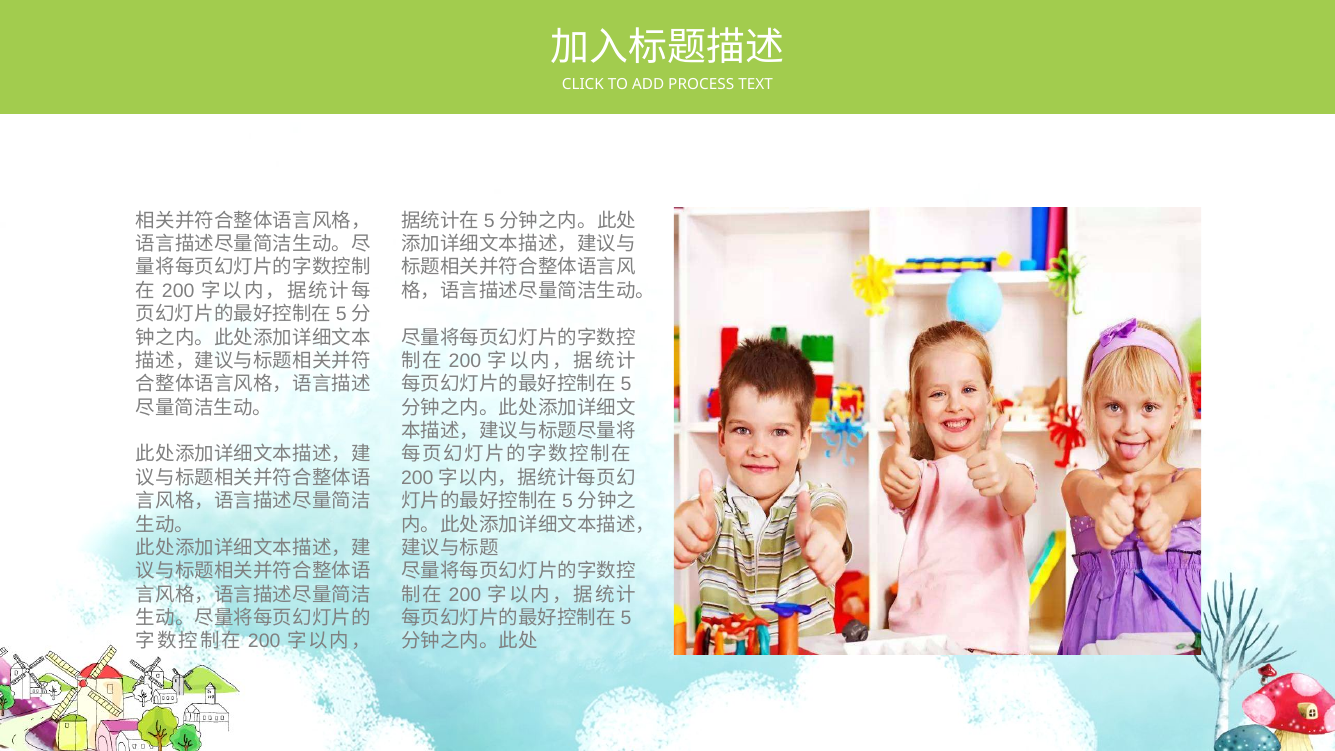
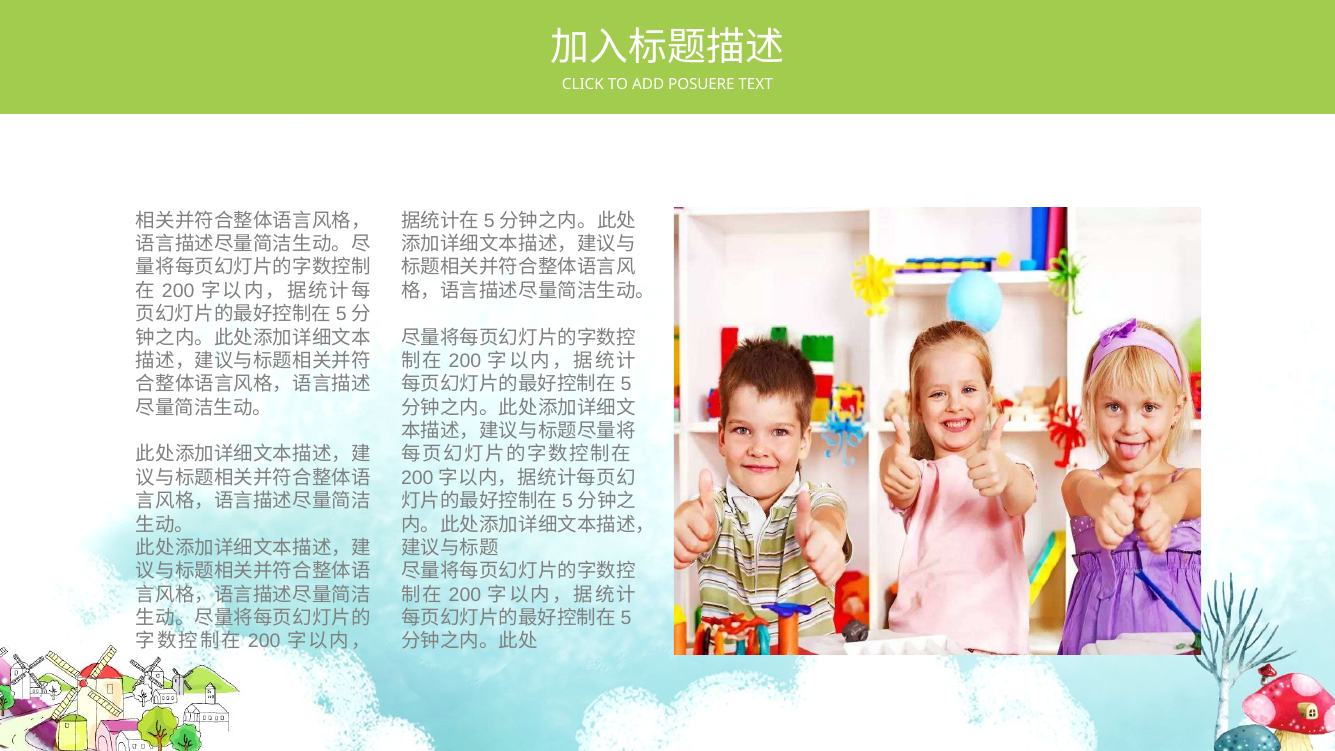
PROCESS: PROCESS -> POSUERE (701, 84)
